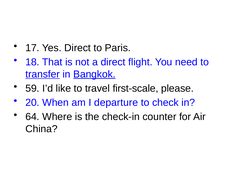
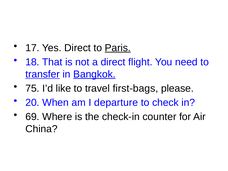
Paris underline: none -> present (118, 48)
59: 59 -> 75 (32, 88)
first-scale: first-scale -> first-bags (135, 88)
64: 64 -> 69 (32, 117)
